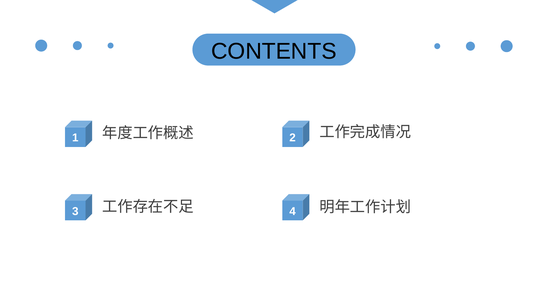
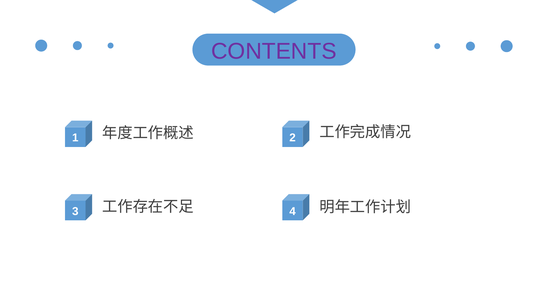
CONTENTS colour: black -> purple (274, 51)
